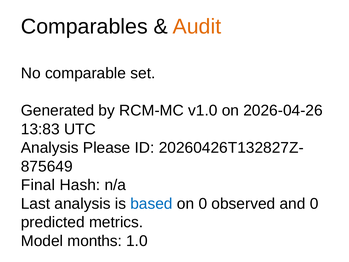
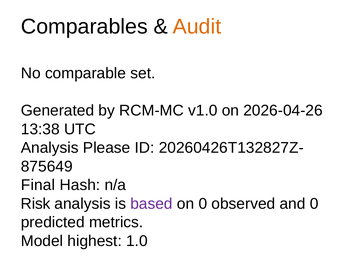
13:83: 13:83 -> 13:38 (40, 129)
Last: Last -> Risk (36, 204)
based colour: blue -> purple (151, 204)
months: months -> highest (95, 241)
